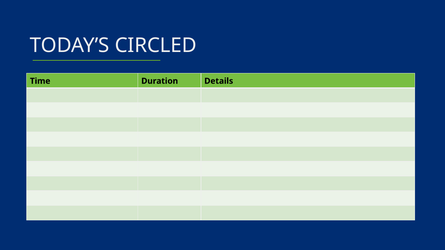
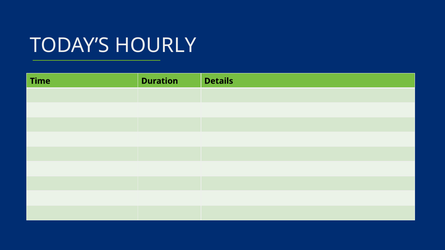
CIRCLED: CIRCLED -> HOURLY (156, 45)
